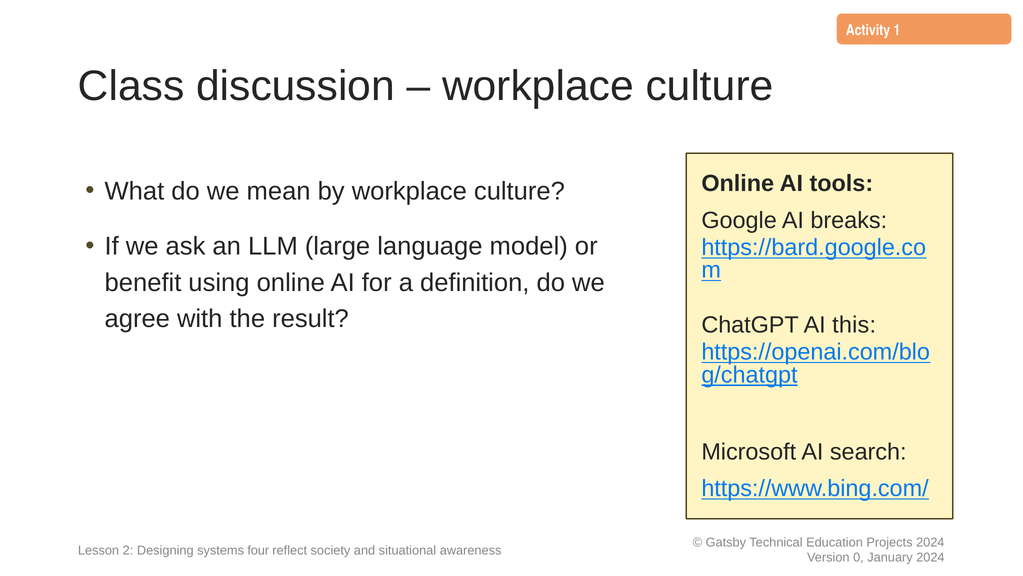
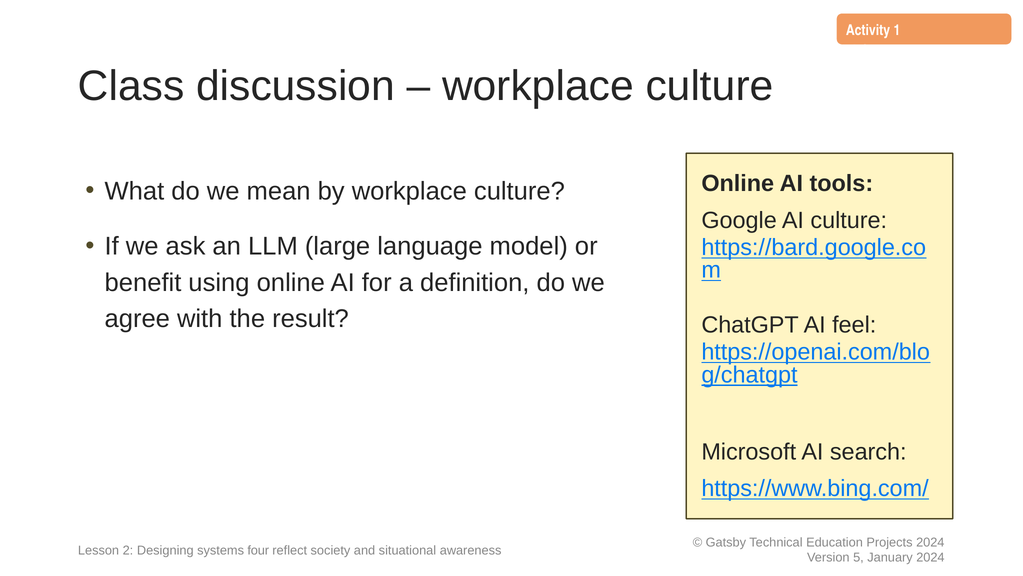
AI breaks: breaks -> culture (849, 220)
this: this -> feel (854, 325)
0: 0 -> 5 (858, 557)
